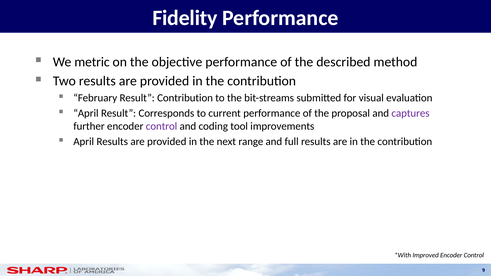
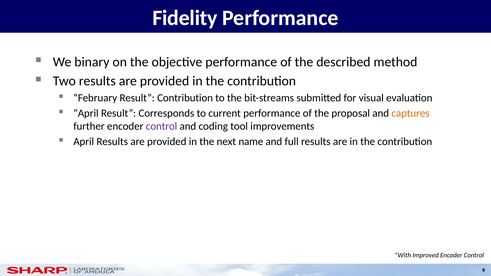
metric: metric -> binary (92, 62)
captures colour: purple -> orange (411, 113)
range: range -> name (251, 142)
